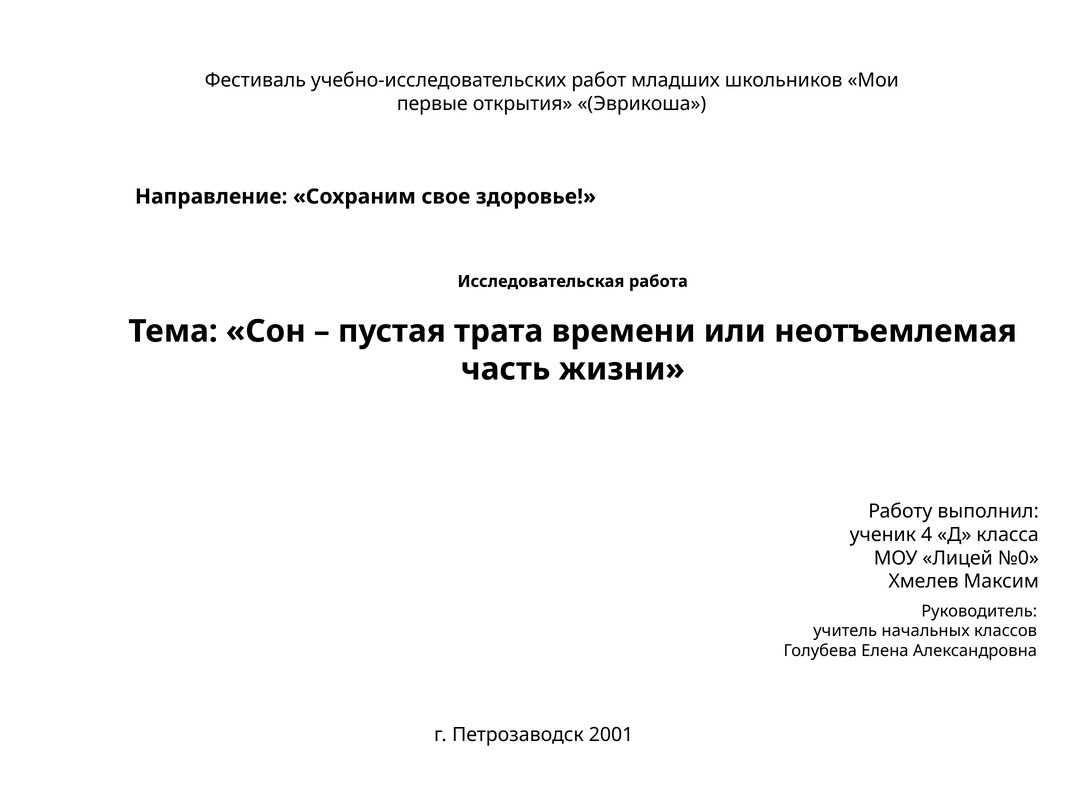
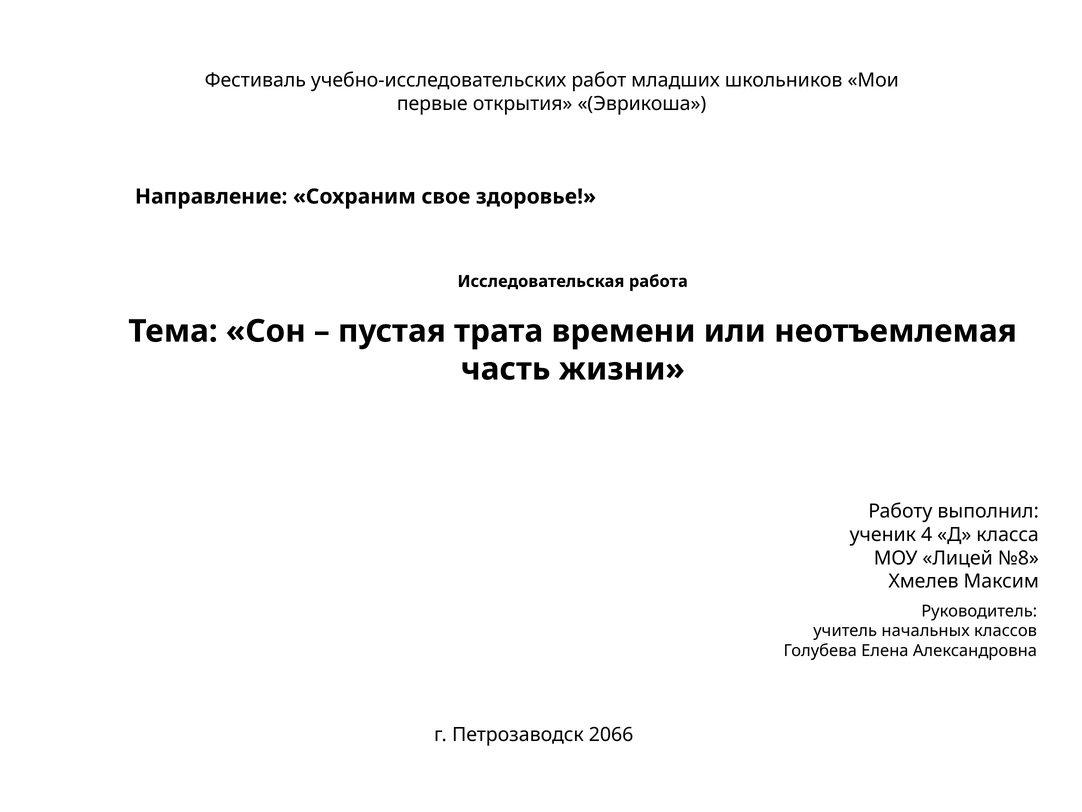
№0: №0 -> №8 (1018, 558)
2001: 2001 -> 2066 (611, 735)
